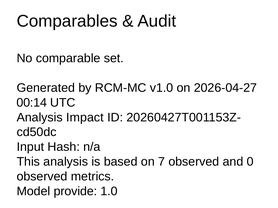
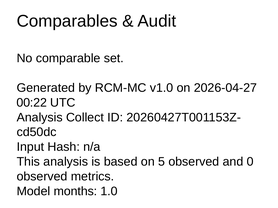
00:14: 00:14 -> 00:22 (32, 103)
Impact: Impact -> Collect (85, 118)
7: 7 -> 5 (162, 162)
provide: provide -> months (75, 192)
